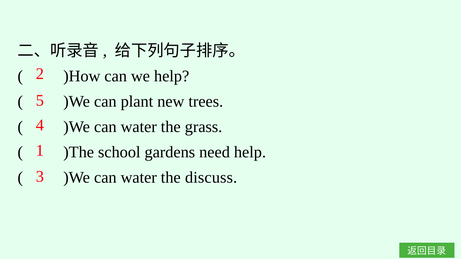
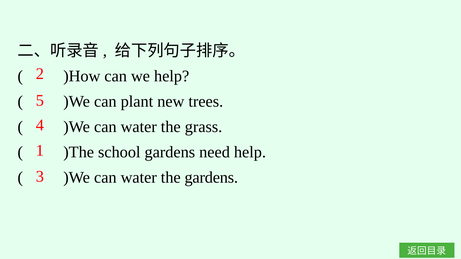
the discuss: discuss -> gardens (211, 178)
